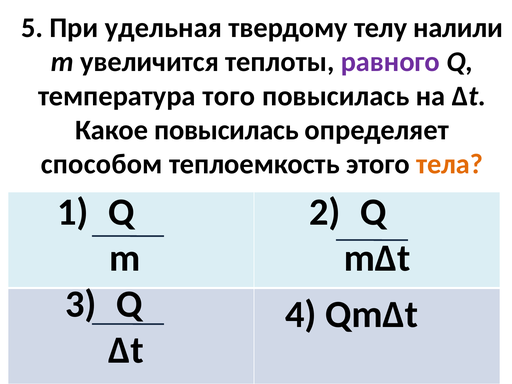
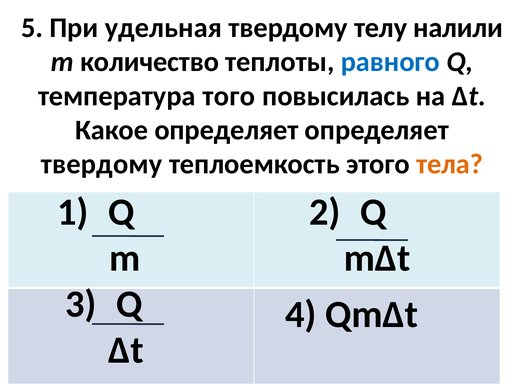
увеличится: увеличится -> количество (150, 62)
равного colour: purple -> blue (390, 62)
Какое повысилась: повысилась -> определяет (226, 130)
способом: способом -> твердому (102, 164)
